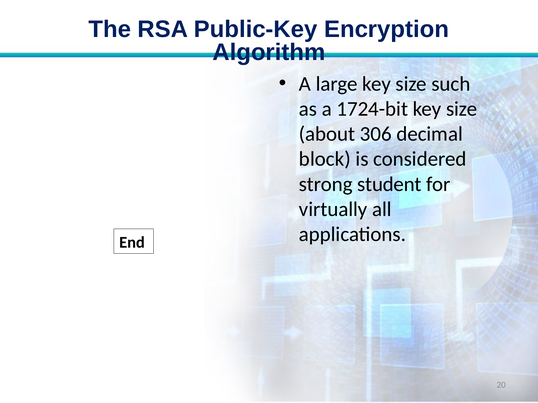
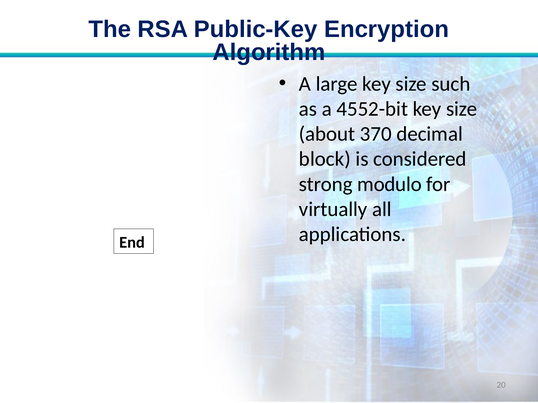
1724-bit: 1724-bit -> 4552-bit (372, 109)
306: 306 -> 370 (376, 134)
student: student -> modulo (389, 184)
